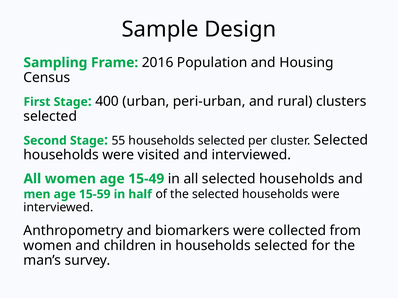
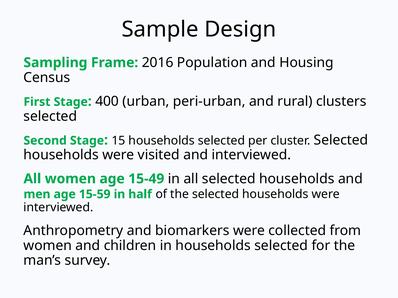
55: 55 -> 15 (118, 141)
